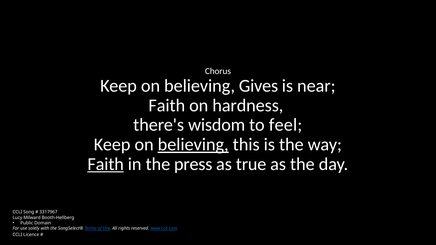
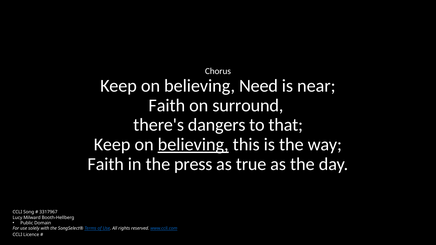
Gives: Gives -> Need (259, 86)
hardness: hardness -> surround (248, 105)
wisdom: wisdom -> dangers (217, 125)
feel: feel -> that (286, 125)
Faith underline: present -> none (106, 164)
